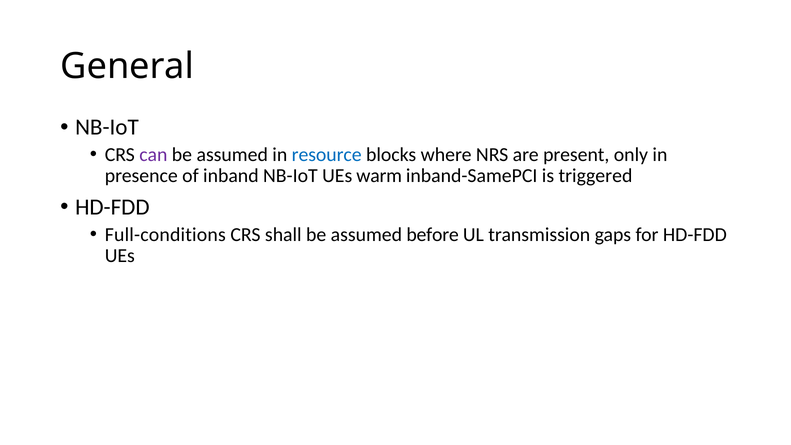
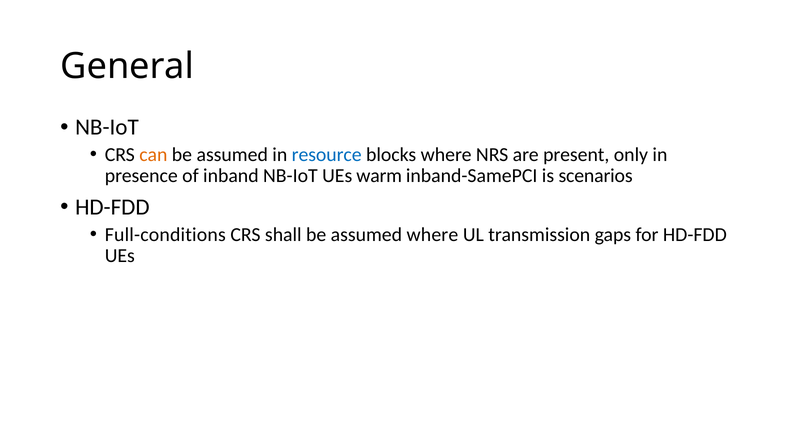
can colour: purple -> orange (153, 155)
triggered: triggered -> scenarios (596, 176)
assumed before: before -> where (432, 235)
